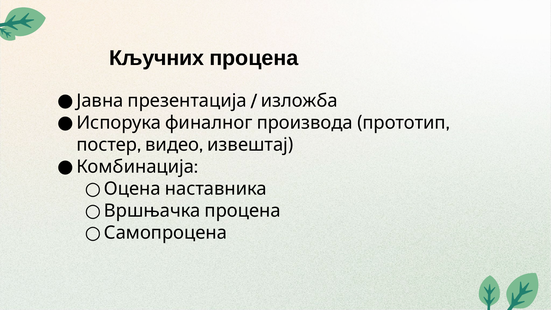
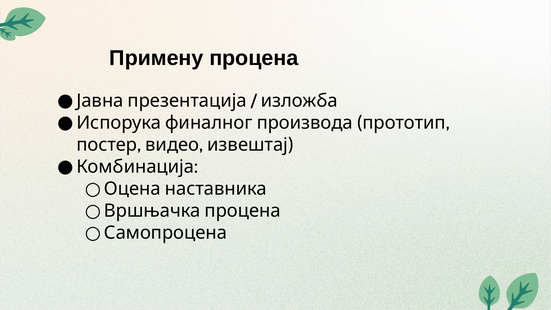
Кључних: Кључних -> Примену (156, 58)
